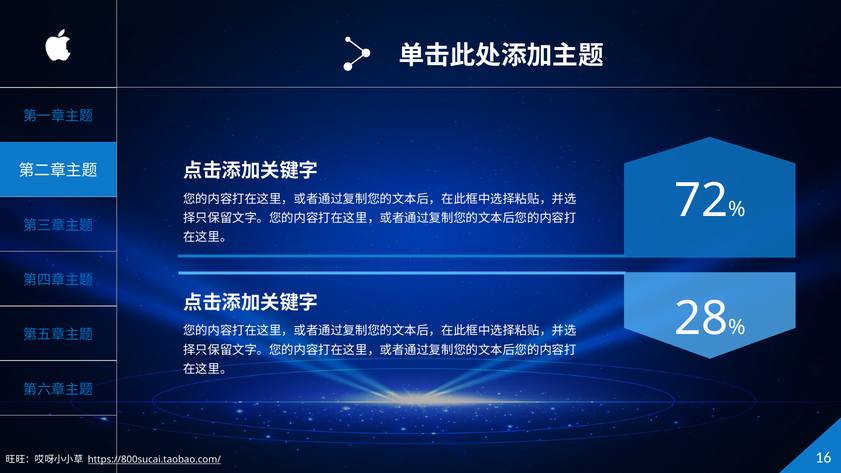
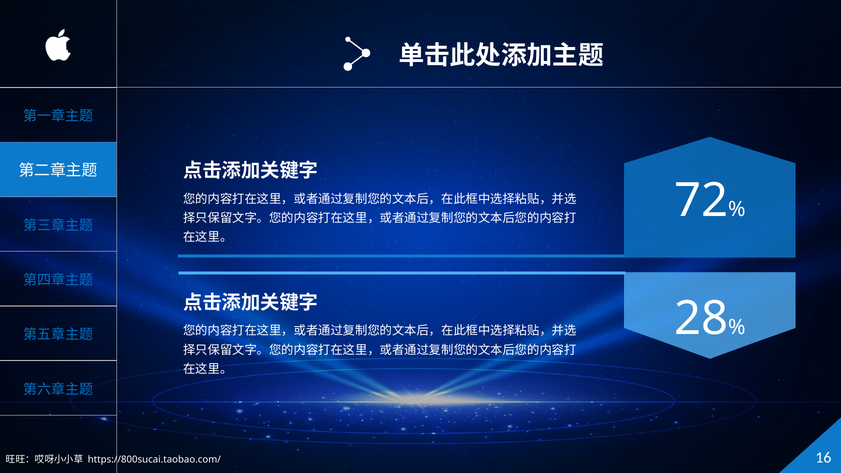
https://800sucai.taobao.com/ underline: present -> none (154, 460)
